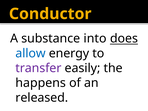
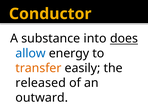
transfer colour: purple -> orange (38, 68)
happens: happens -> released (41, 83)
released: released -> outward (42, 98)
